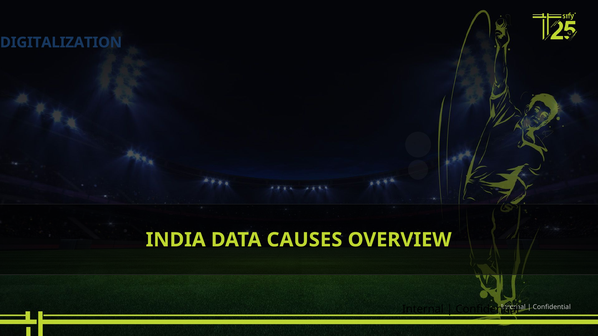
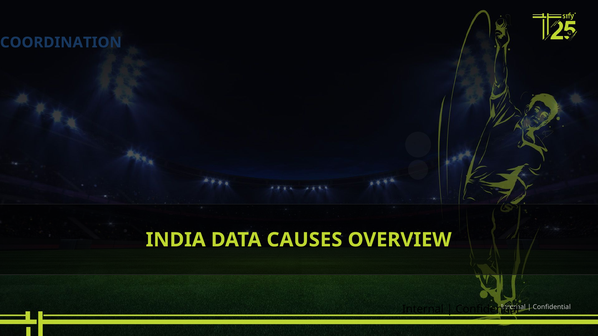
DIGITALIZATION: DIGITALIZATION -> COORDINATION (61, 43)
